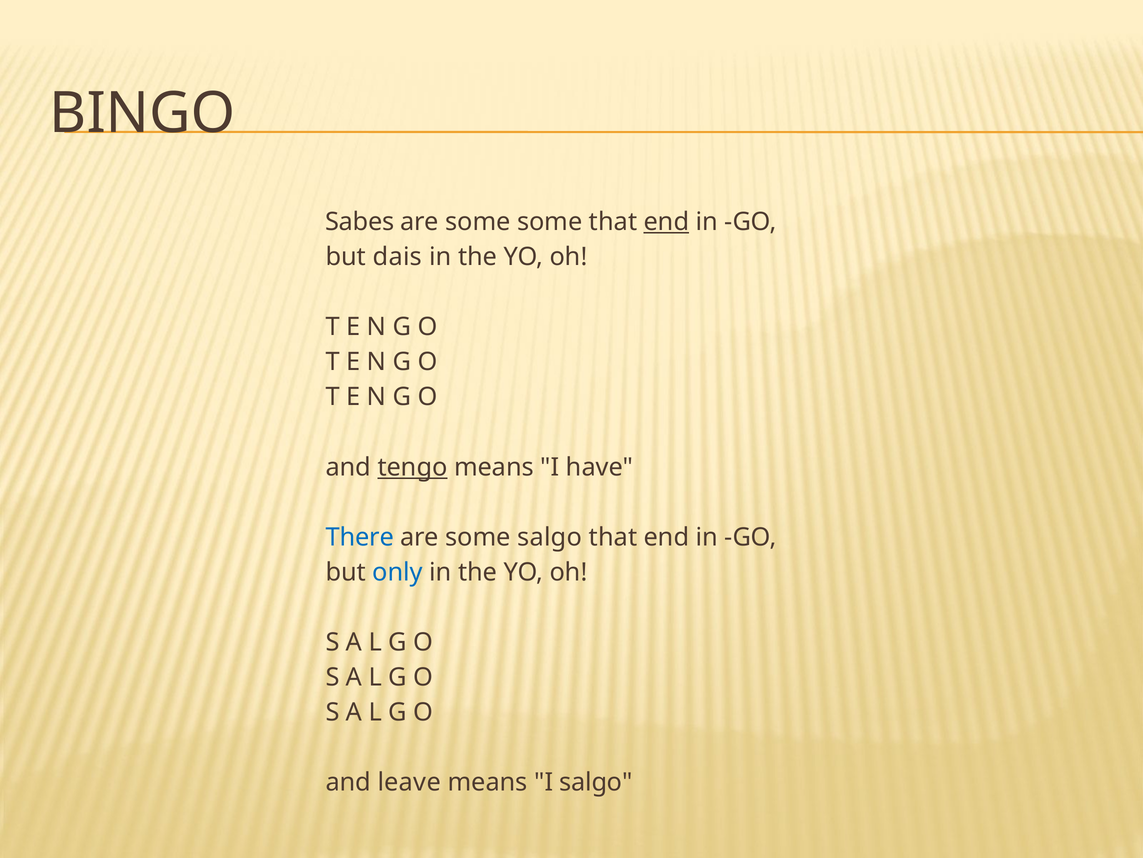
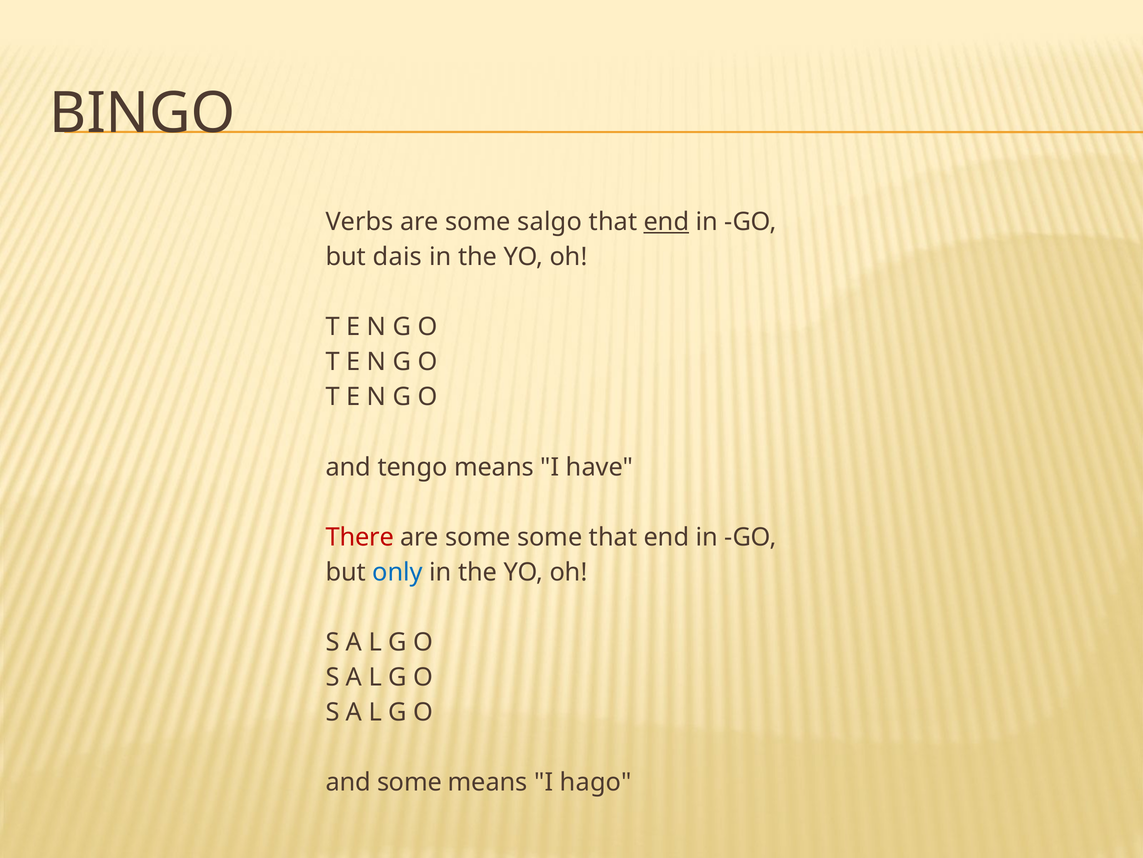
Sabes: Sabes -> Verbs (360, 222)
some some: some -> salgo (550, 222)
tengo underline: present -> none (413, 467)
There colour: blue -> red (360, 537)
some salgo: salgo -> some (550, 537)
and leave: leave -> some (409, 782)
I salgo: salgo -> hago (596, 782)
